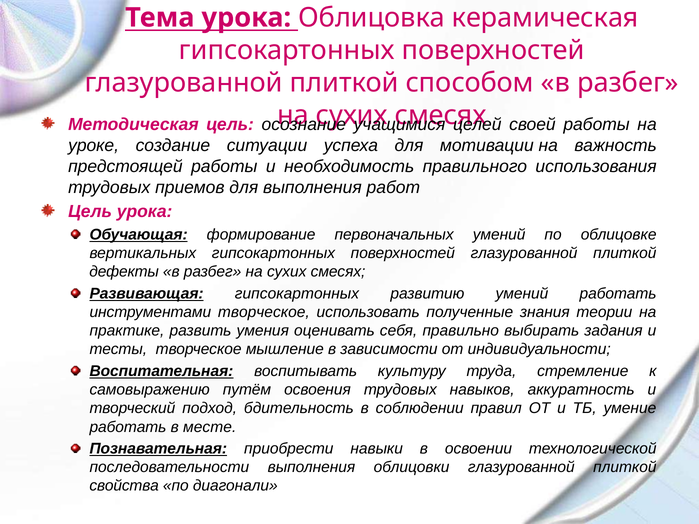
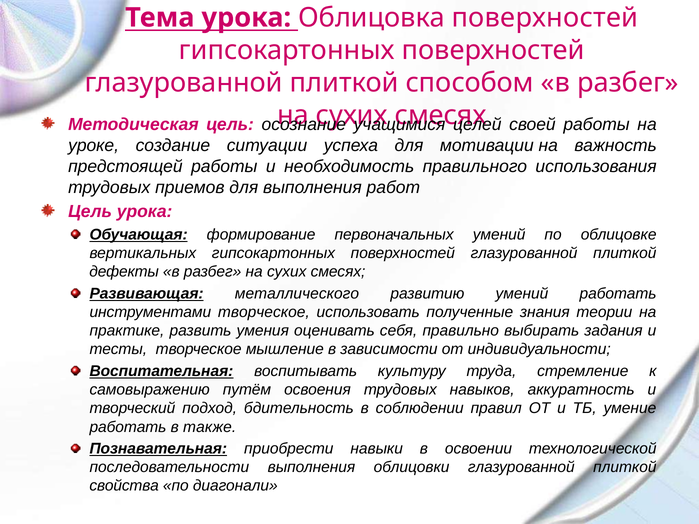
Облицовка керамическая: керамическая -> поверхностей (545, 18)
Развивающая гипсокартонных: гипсокартонных -> металлического (297, 294)
месте: месте -> также (210, 427)
